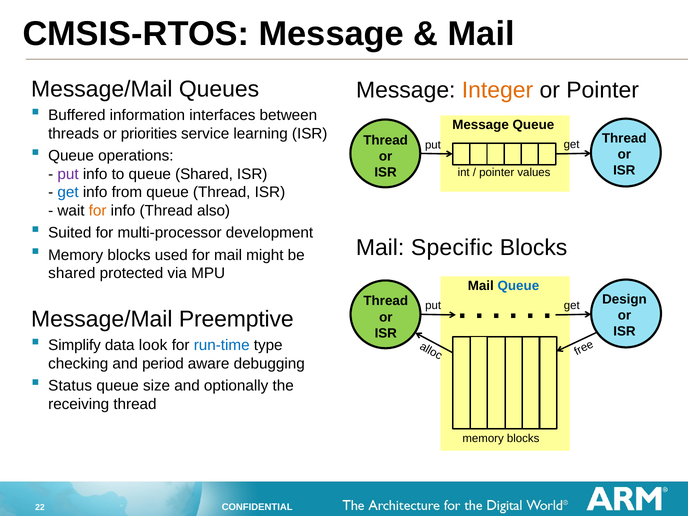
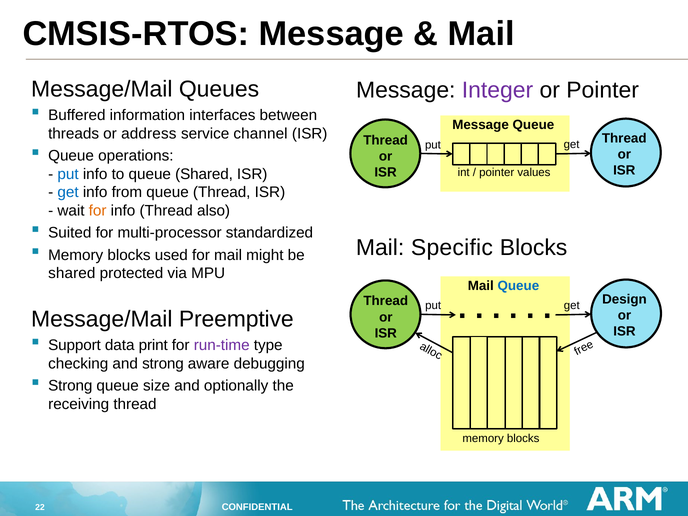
Integer colour: orange -> purple (498, 90)
priorities: priorities -> address (149, 134)
learning: learning -> channel (261, 134)
put colour: purple -> blue (68, 174)
development: development -> standardized (269, 233)
Simplify: Simplify -> Support (75, 345)
look: look -> print (153, 345)
run-time colour: blue -> purple (222, 345)
and period: period -> strong (163, 364)
Status: Status -> Strong (70, 386)
